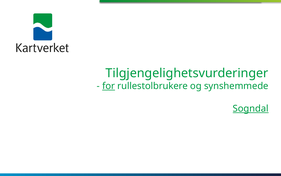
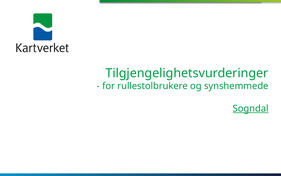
for underline: present -> none (109, 86)
